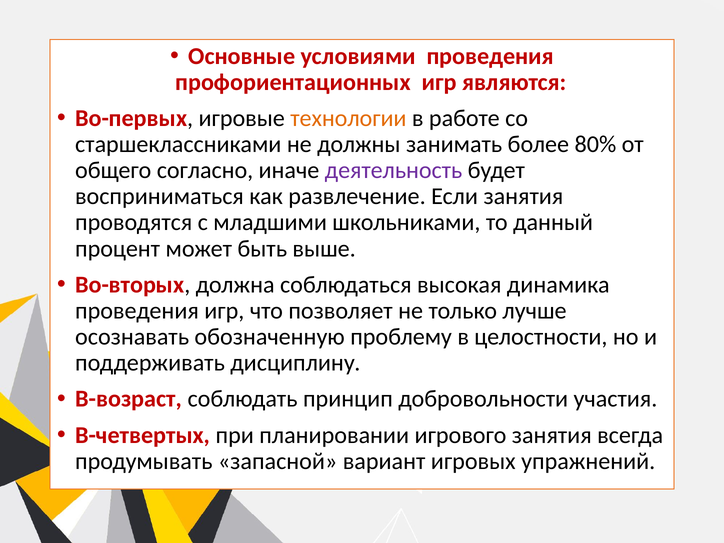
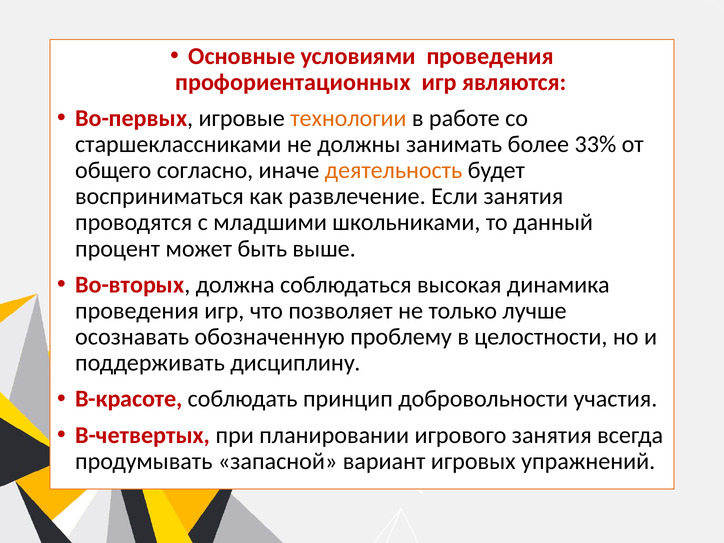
80%: 80% -> 33% (595, 144)
деятельность colour: purple -> orange (394, 170)
В-возраст: В-возраст -> В-красоте (129, 399)
